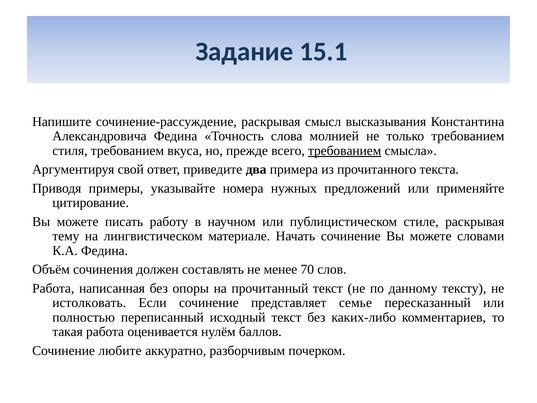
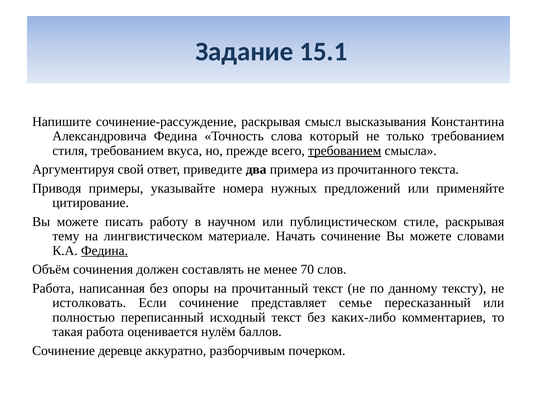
молнией: молнией -> который (334, 136)
Федина underline: none -> present (104, 250)
любите: любите -> деревце (120, 350)
